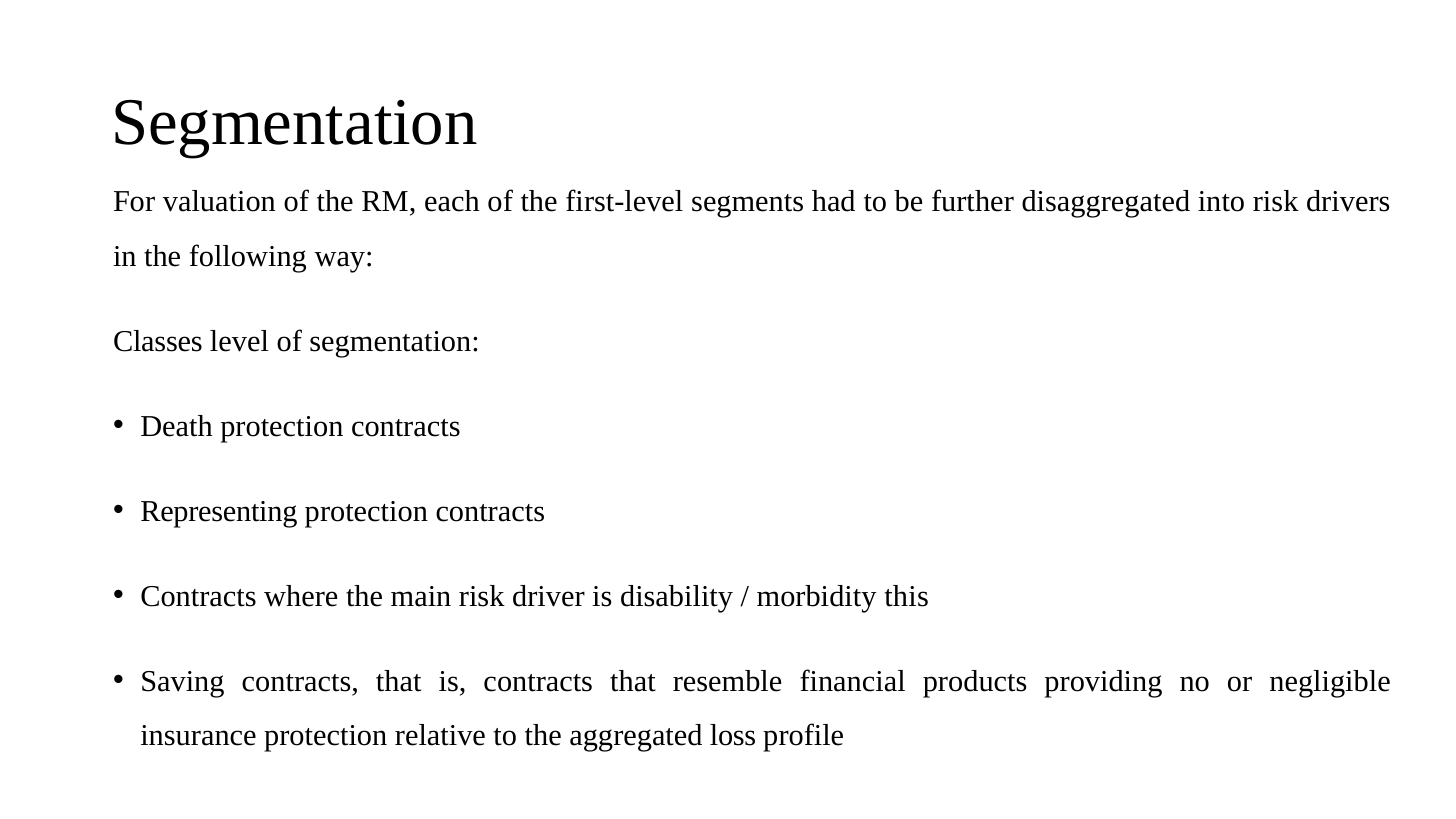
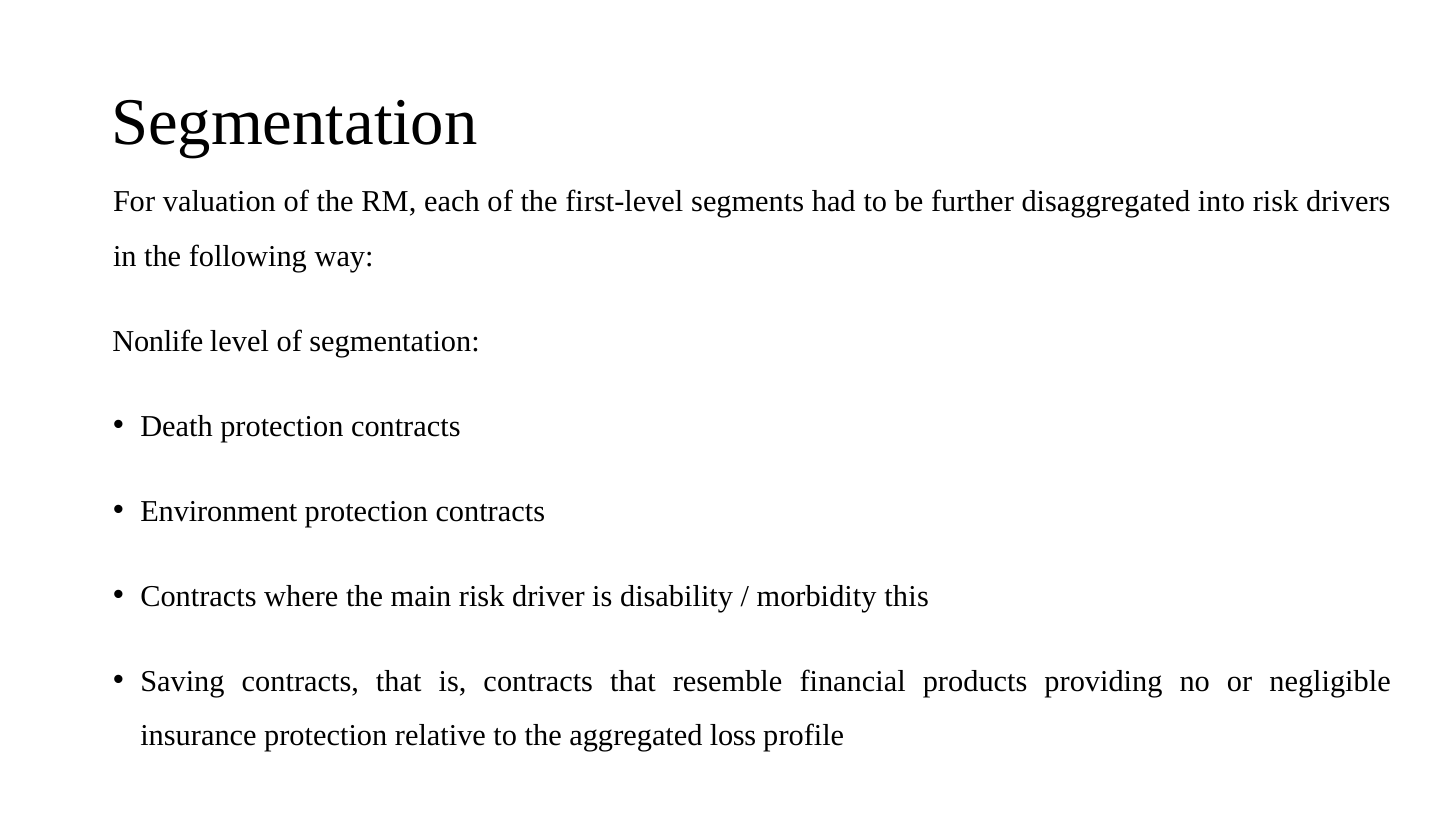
Classes: Classes -> Nonlife (158, 341)
Representing: Representing -> Environment (219, 511)
